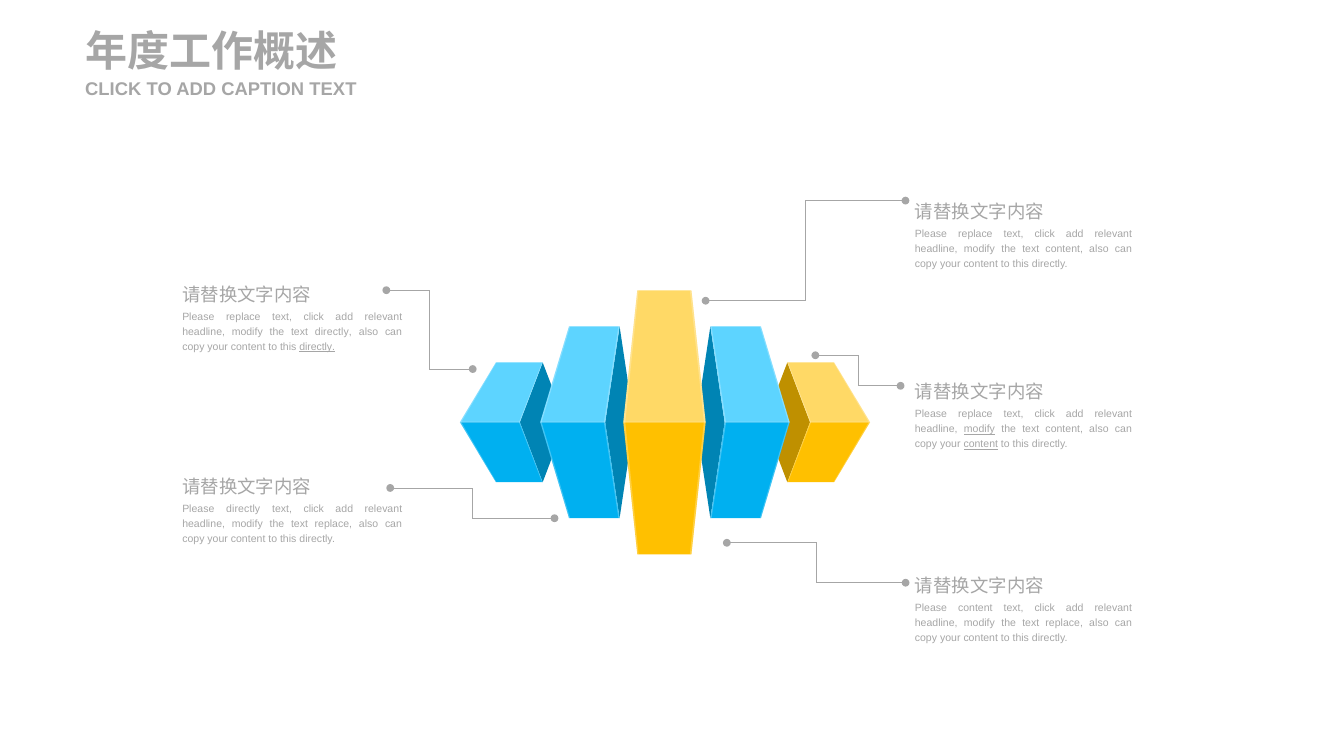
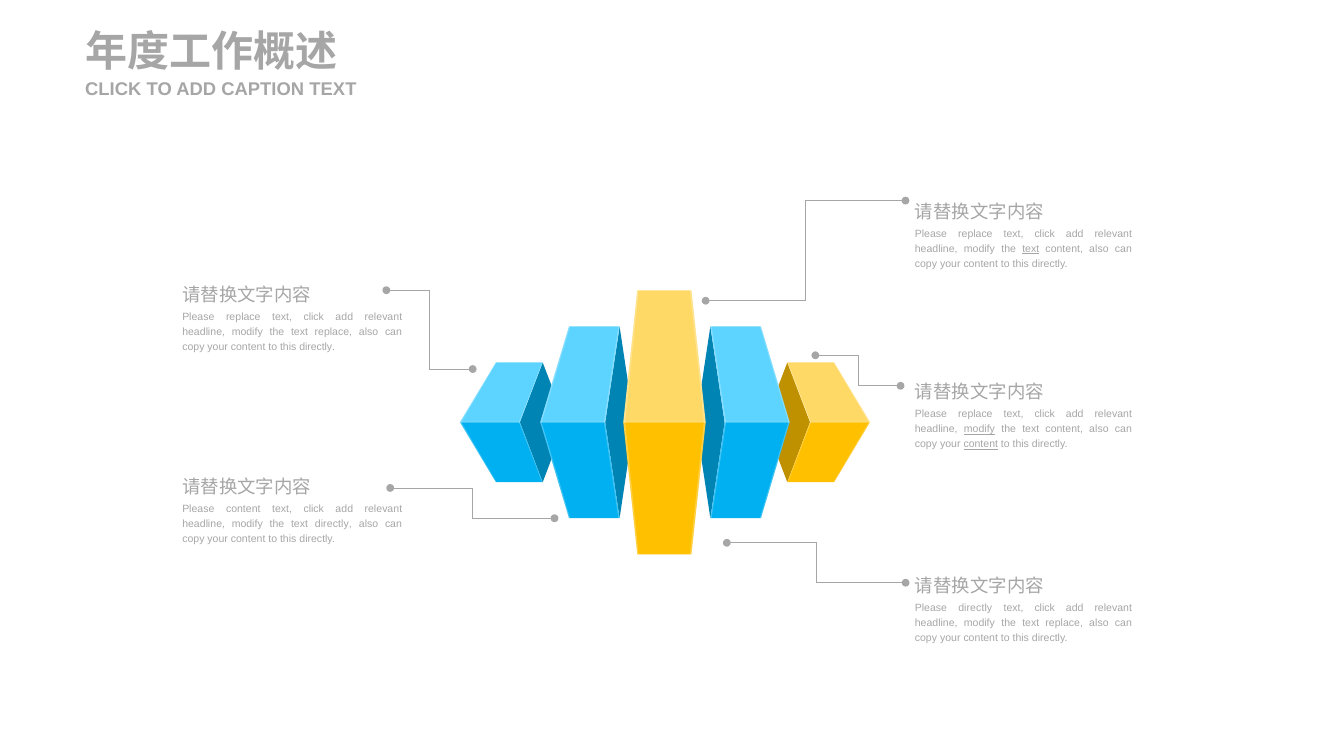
text underline: none -> present (1031, 249)
directly: directly -> replace (333, 332)
directly underline: present -> none (317, 347)
Please directly: directly -> content (243, 509)
replace: replace -> directly (333, 524)
Please content: content -> directly (975, 608)
